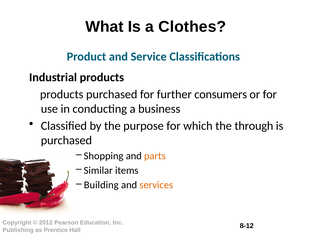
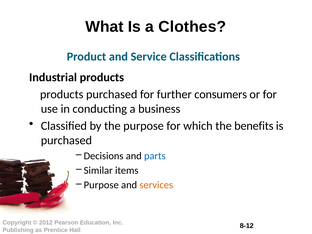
through: through -> benefits (254, 126)
Shopping: Shopping -> Decisions (104, 156)
parts colour: orange -> blue (155, 156)
Building: Building -> Purpose (101, 185)
